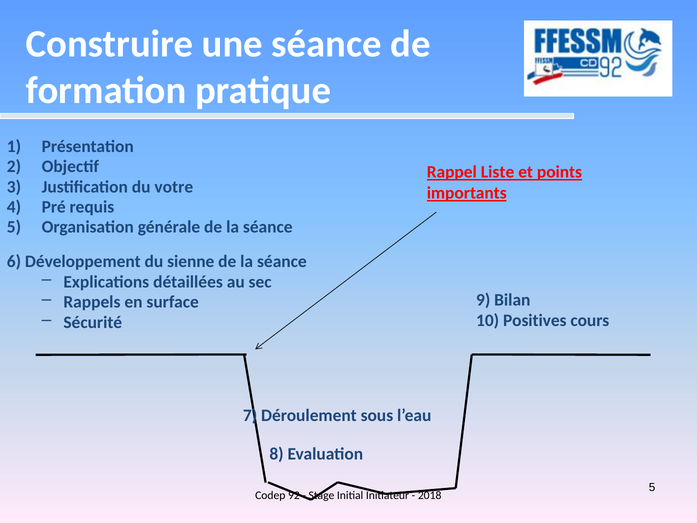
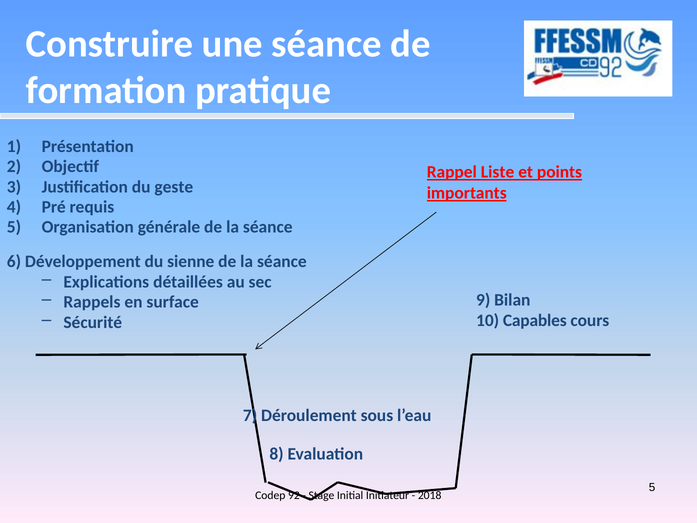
votre: votre -> geste (174, 187)
Positives: Positives -> Capables (535, 320)
